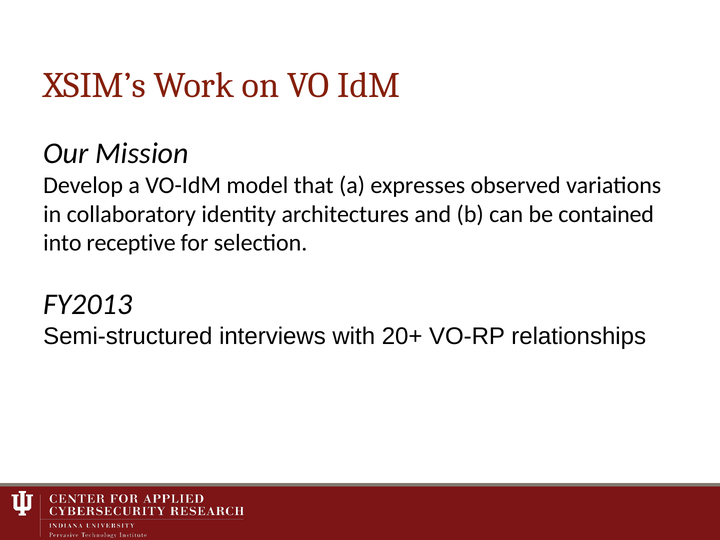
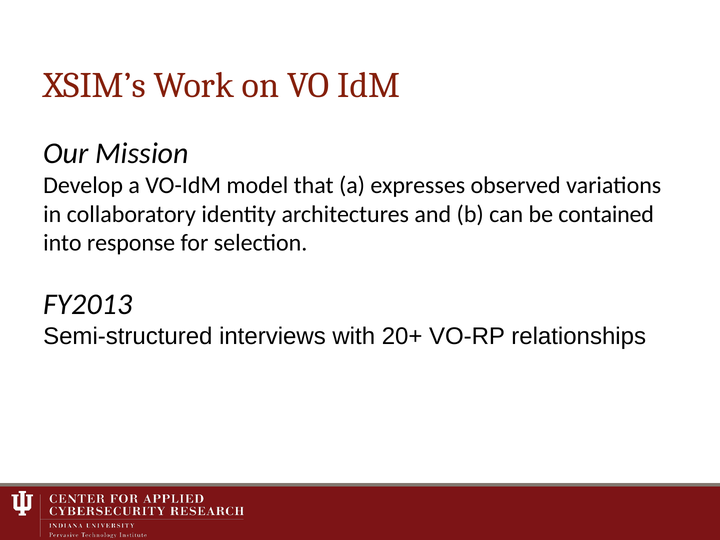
receptive: receptive -> response (131, 243)
